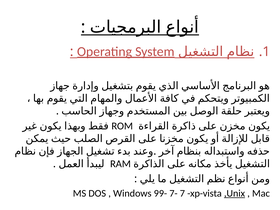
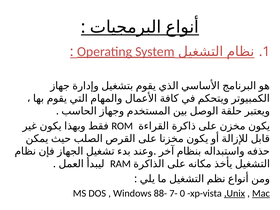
99-: 99- -> 88- (160, 193)
7: 7 -> 0 (182, 193)
Mac underline: none -> present (261, 193)
